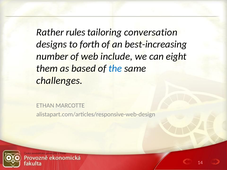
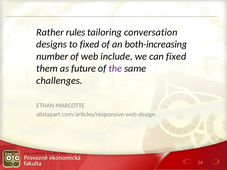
to forth: forth -> fixed (90, 44)
best-increasing: best-increasing -> both-increasing (156, 44)
can eight: eight -> fixed (176, 56)
based: based -> future (84, 69)
the colour: blue -> purple (115, 69)
